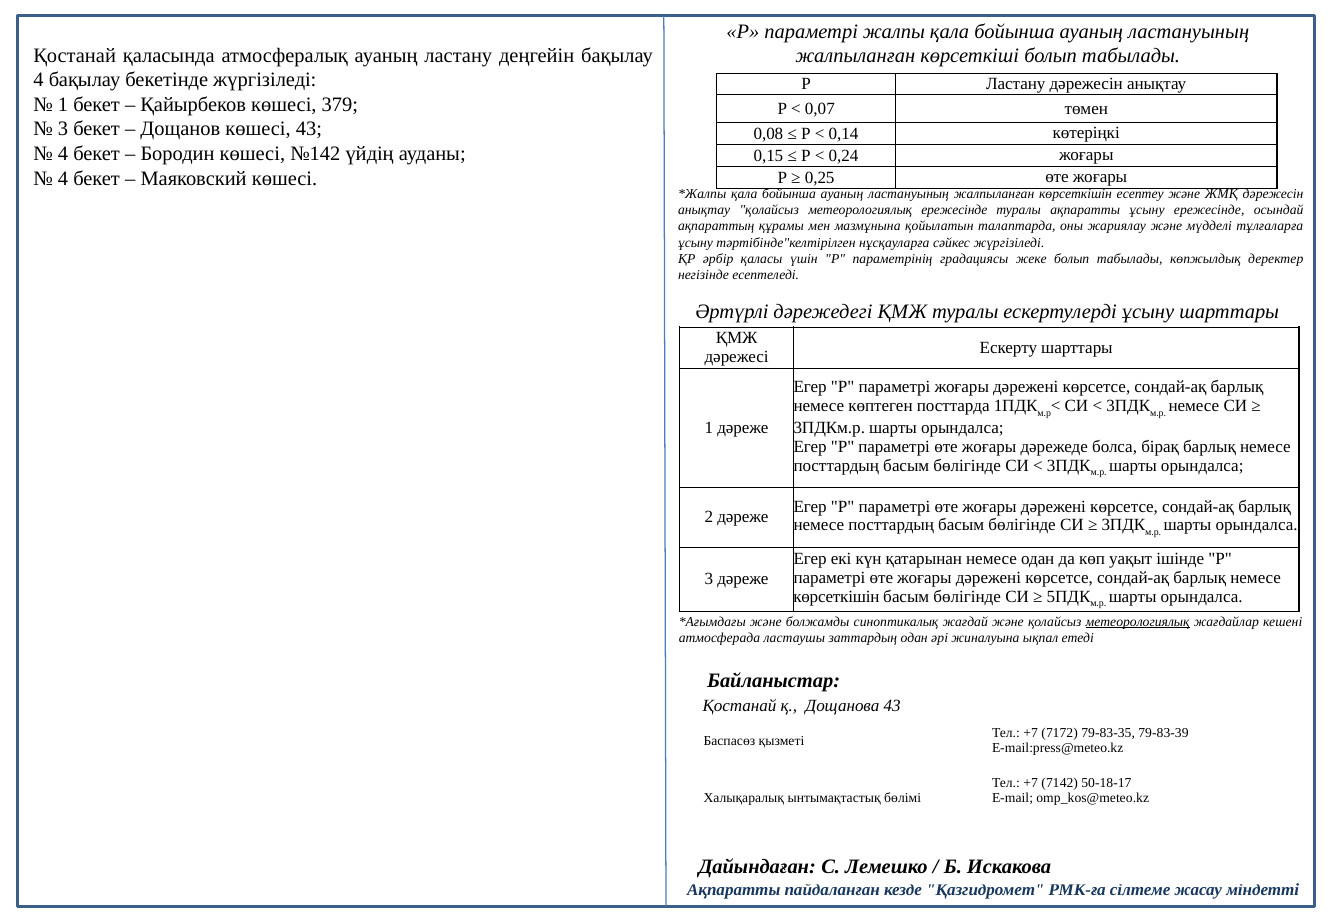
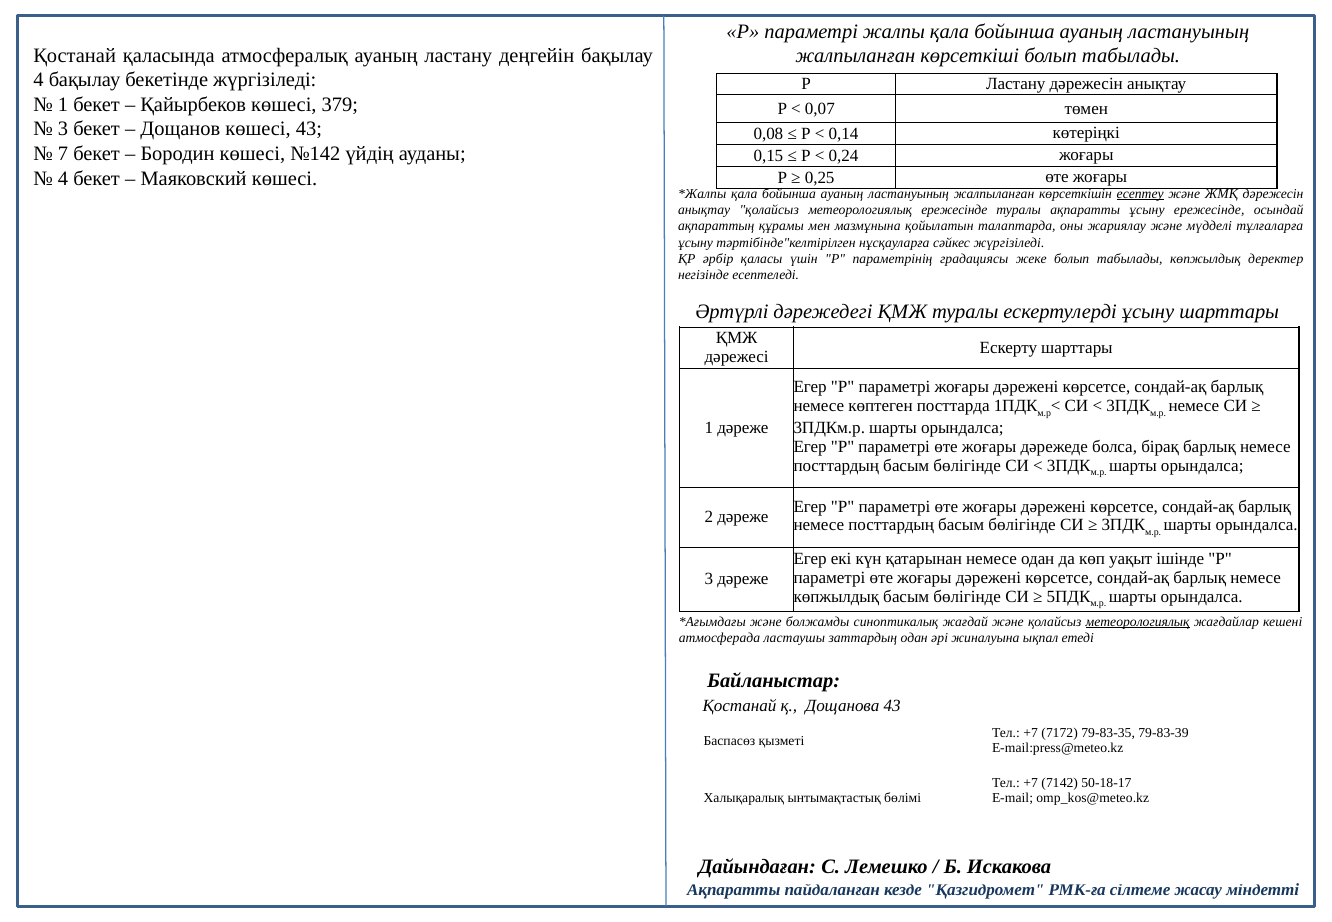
4: 4 -> 7 (63, 154)
есептеу underline: none -> present (1140, 194)
көрсеткішін: көрсеткішін -> көпжылдық (836, 597)
